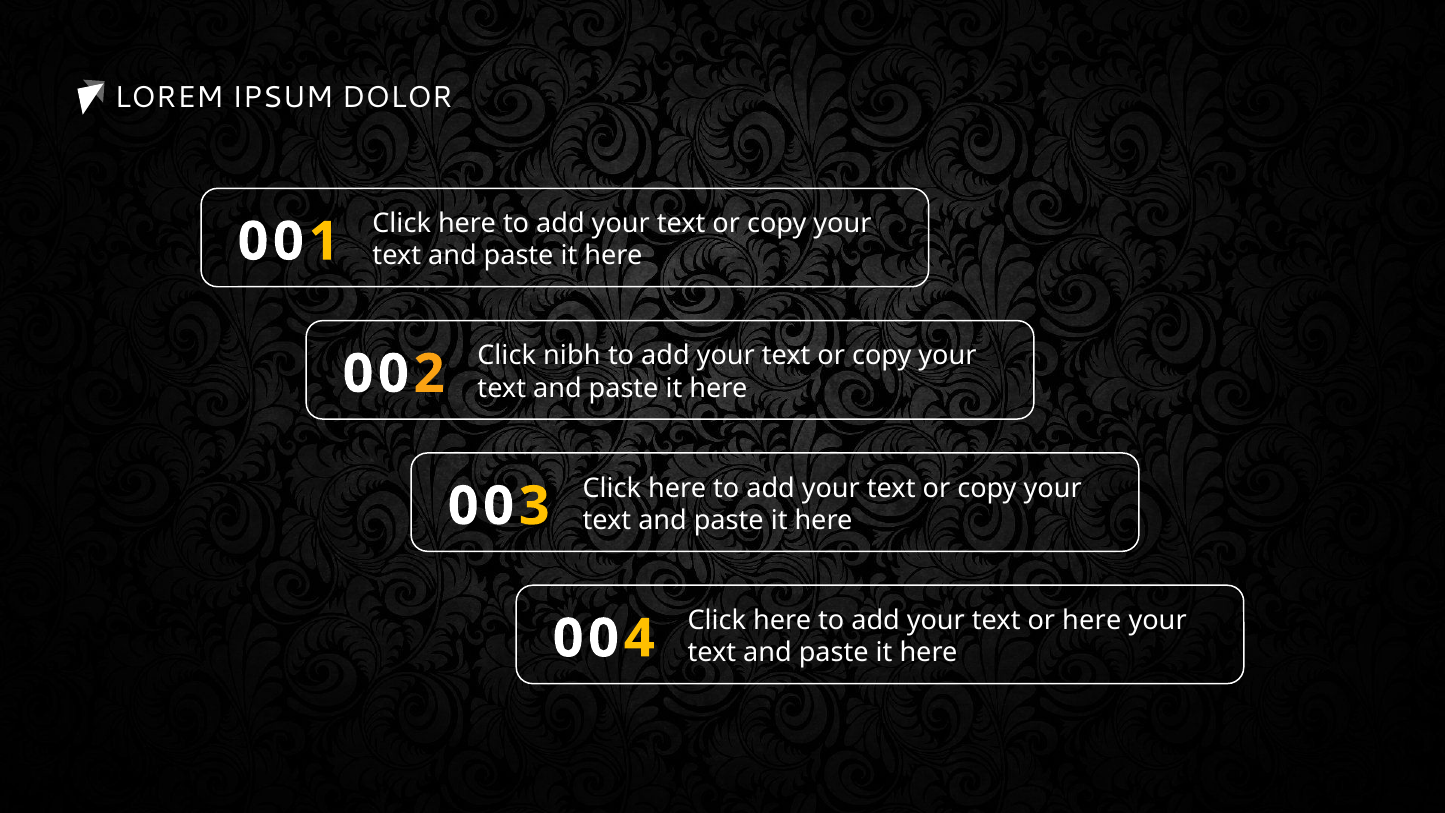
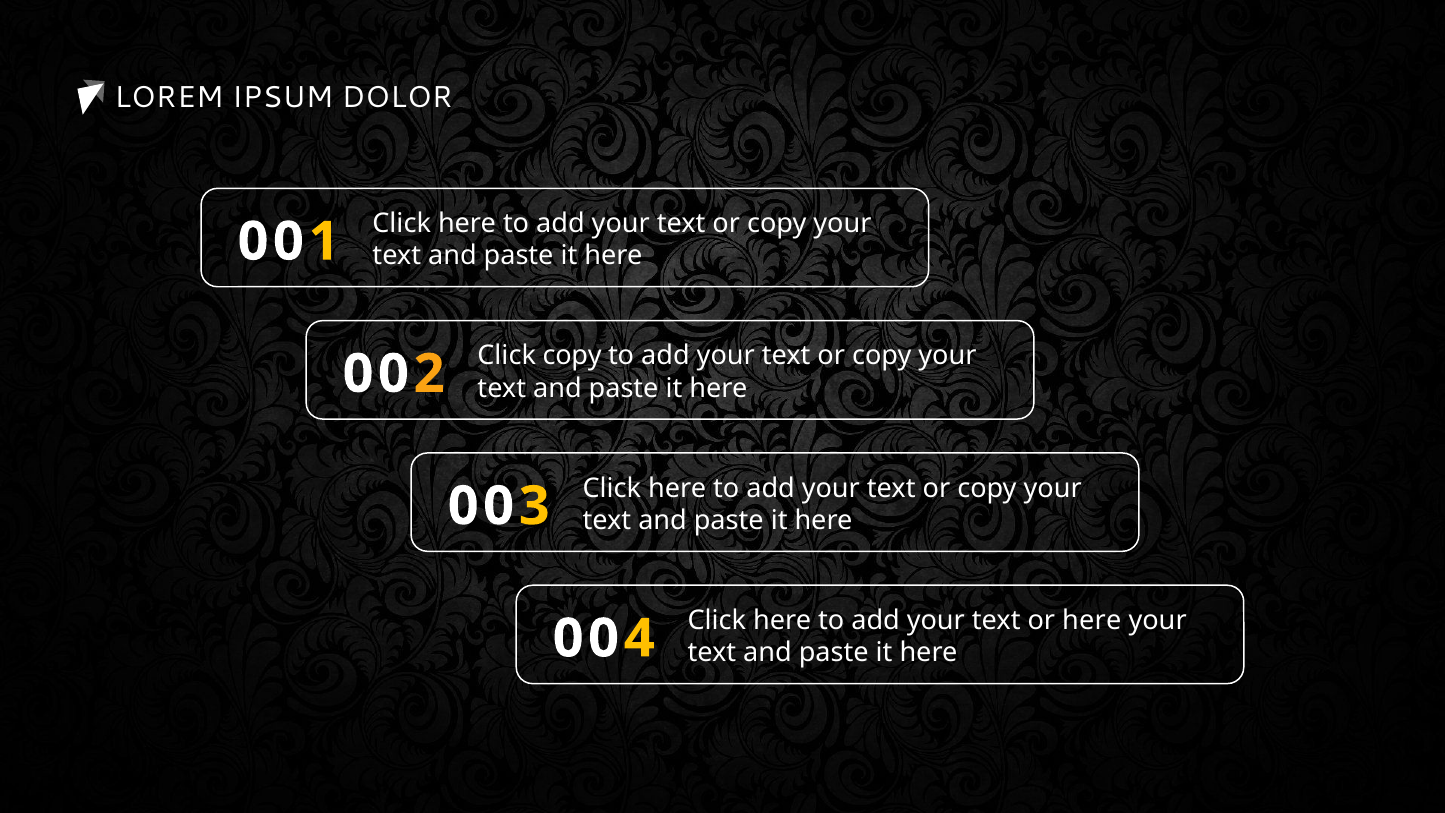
Click nibh: nibh -> copy (572, 356)
